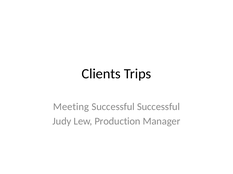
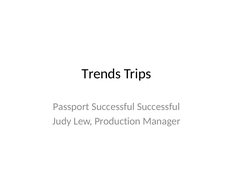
Clients: Clients -> Trends (101, 74)
Meeting: Meeting -> Passport (71, 107)
